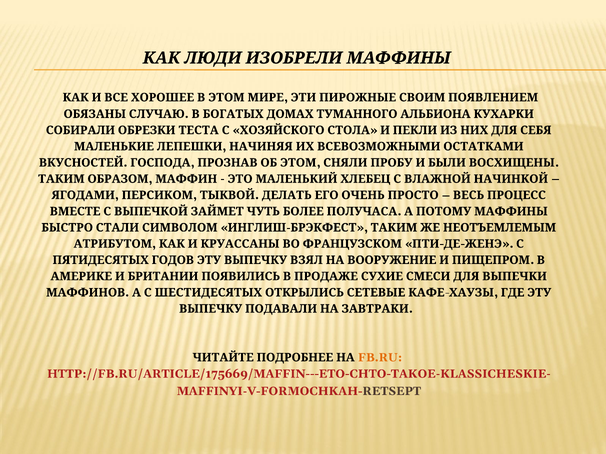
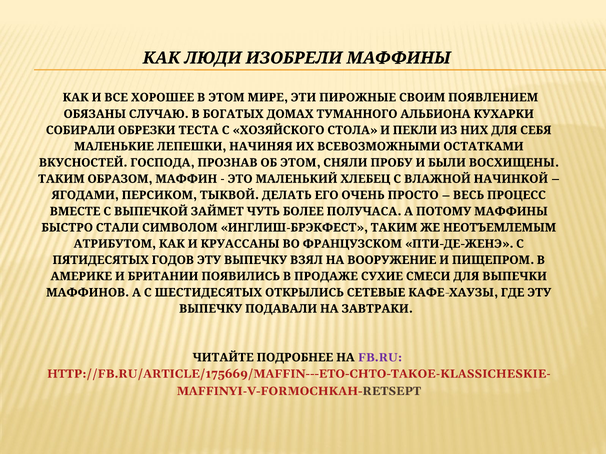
FB.RU colour: orange -> purple (380, 358)
